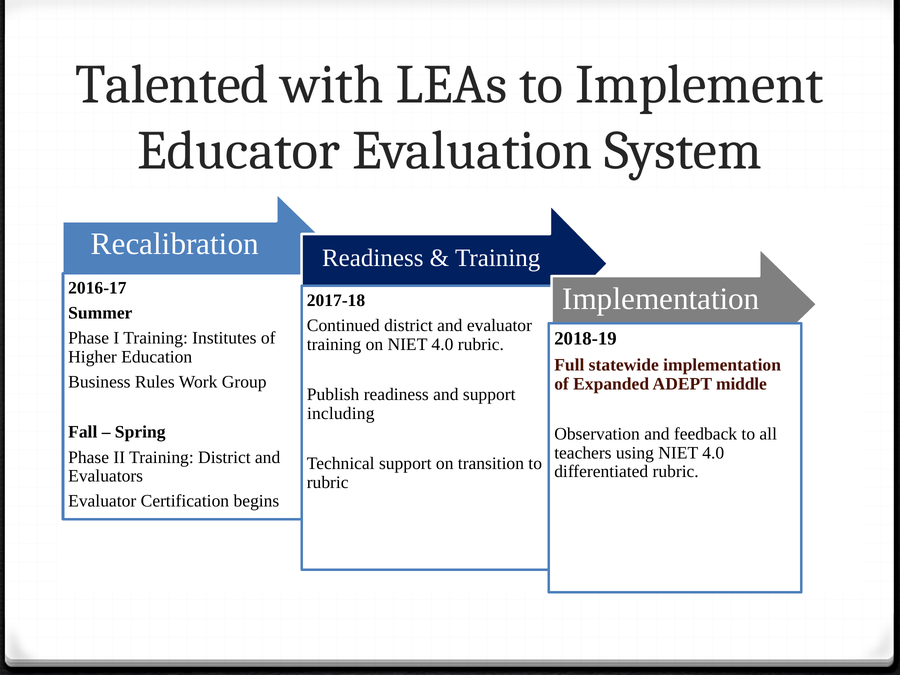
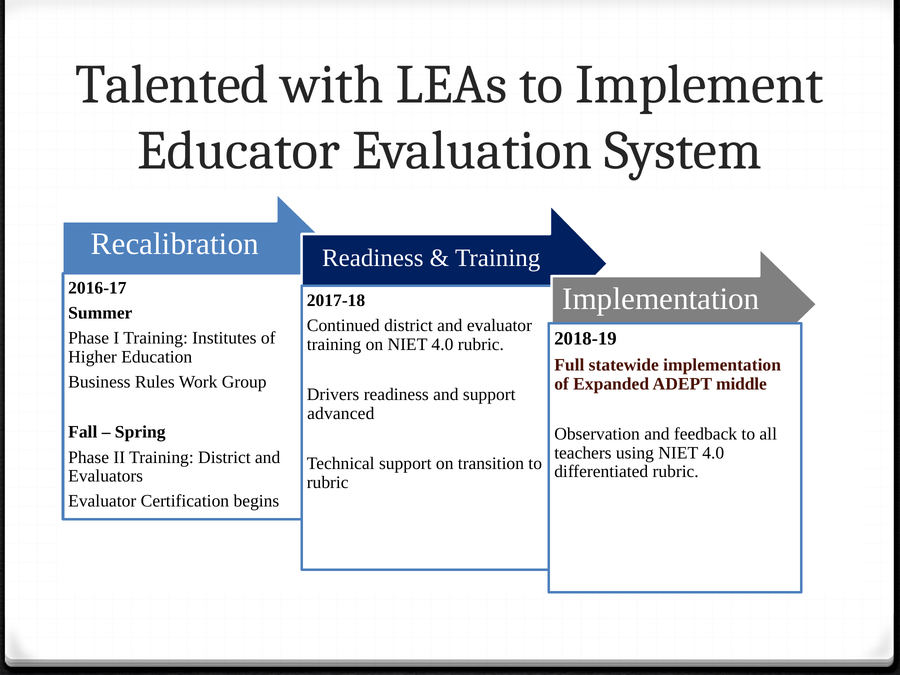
Publish: Publish -> Drivers (333, 394)
including: including -> advanced (341, 413)
